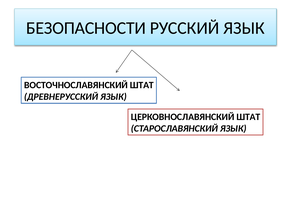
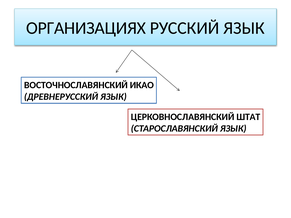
БЕЗОПАСНОСТИ: БЕЗОПАСНОСТИ -> ОРГАНИЗАЦИЯХ (86, 28)
ВОСТОЧНОСЛАВЯНСКИЙ ШТАТ: ШТАТ -> ИКАО (142, 85)
